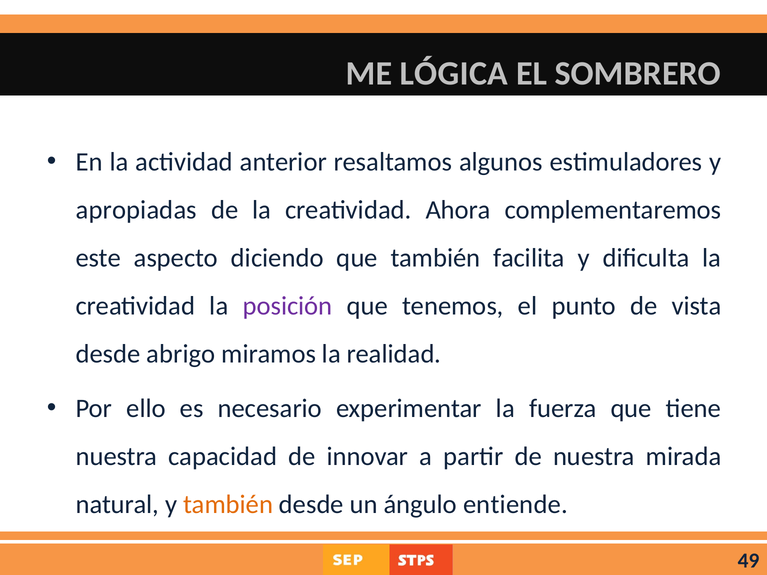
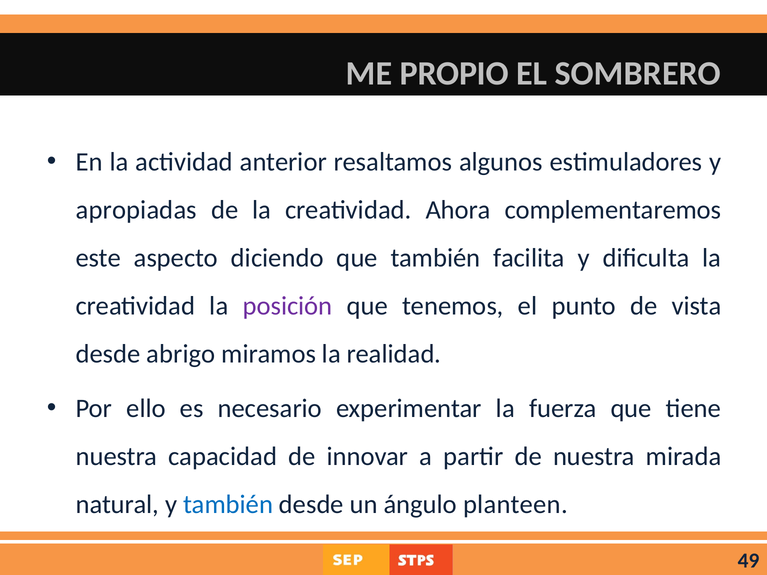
LÓGICA: LÓGICA -> PROPIO (454, 73)
también colour: orange -> blue (228, 504)
entiende: entiende -> planteen (515, 504)
